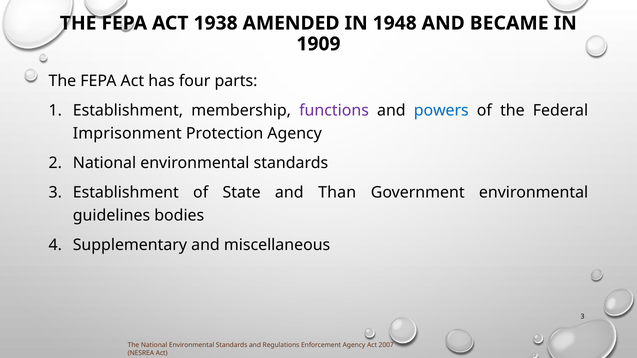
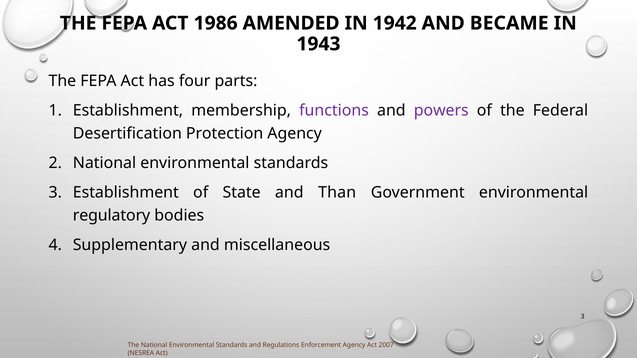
1938: 1938 -> 1986 (216, 23)
1948: 1948 -> 1942 (395, 23)
1909: 1909 -> 1943 (318, 44)
powers colour: blue -> purple (441, 110)
Imprisonment: Imprisonment -> Desertification (127, 133)
guidelines: guidelines -> regulatory (112, 215)
